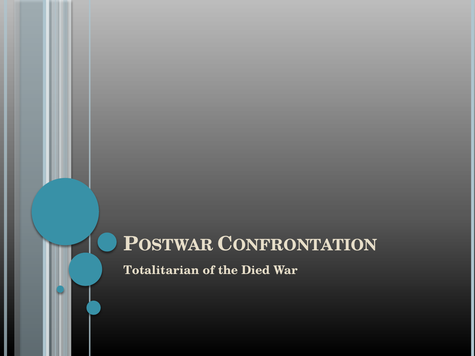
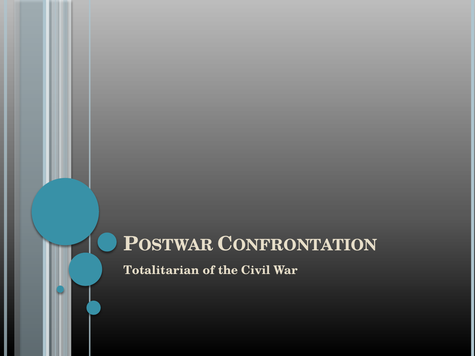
Died: Died -> Civil (256, 271)
